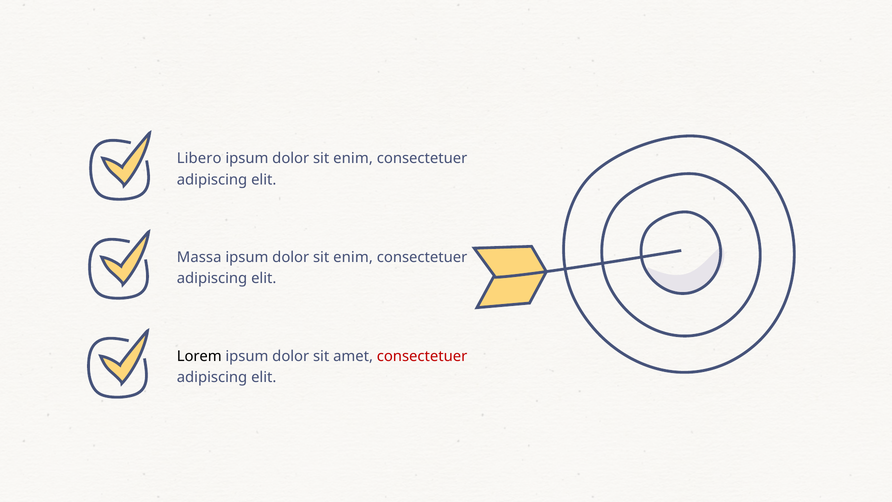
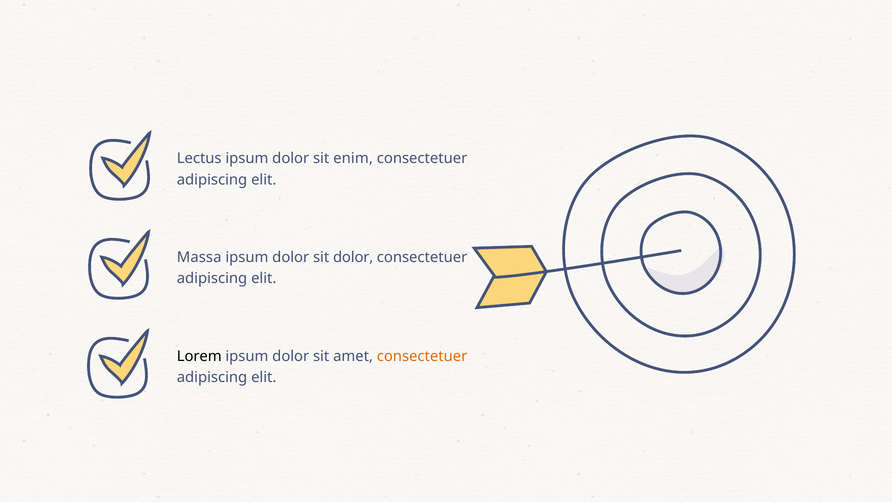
Libero: Libero -> Lectus (199, 158)
enim: enim -> dolor (353, 257)
consectetuer colour: red -> orange (422, 356)
